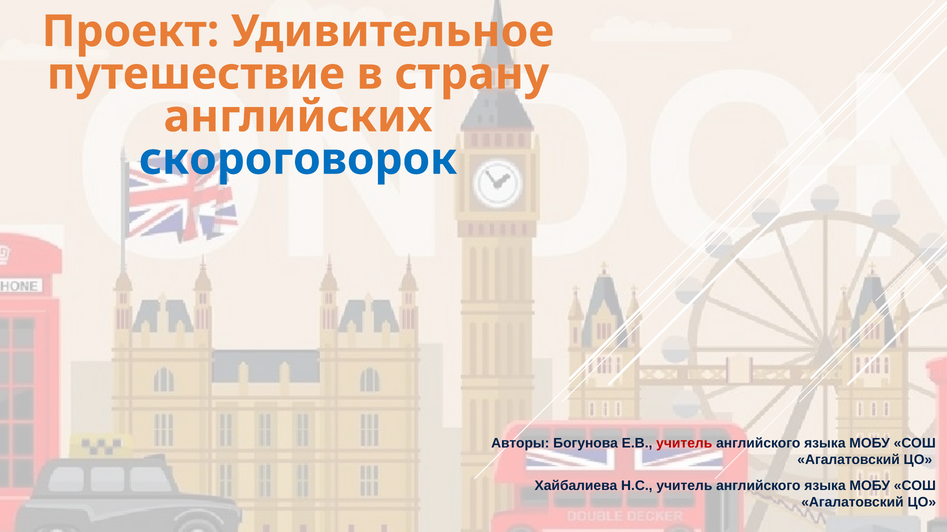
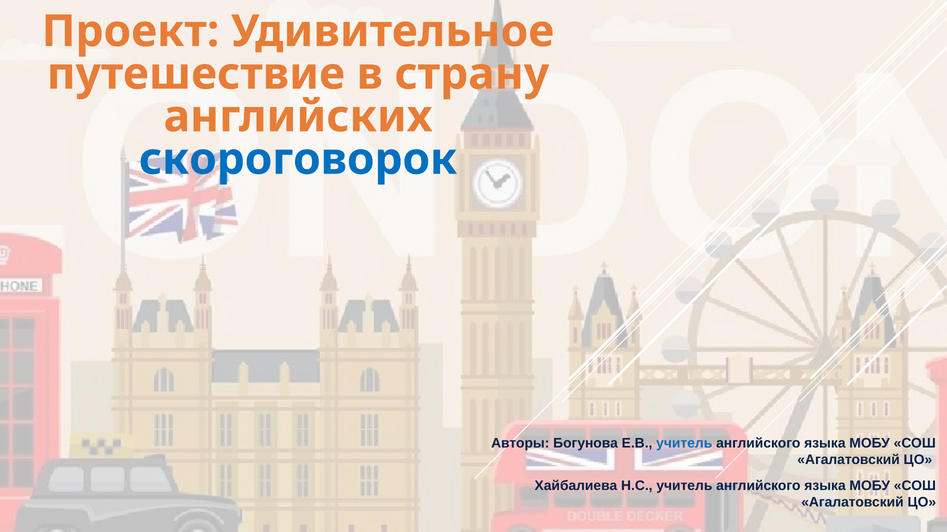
учитель colour: red -> blue (684, 444)
